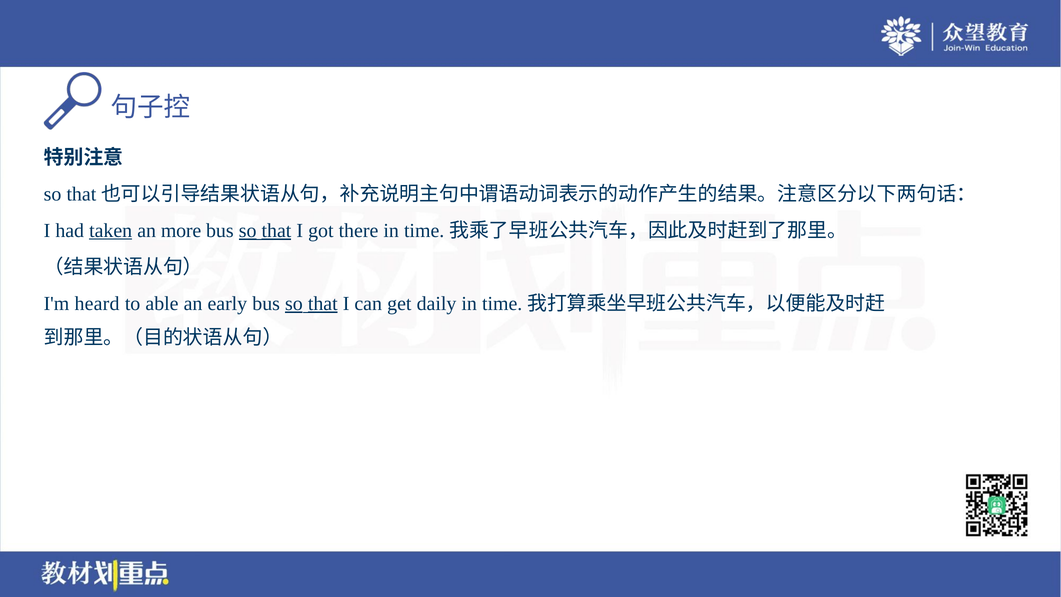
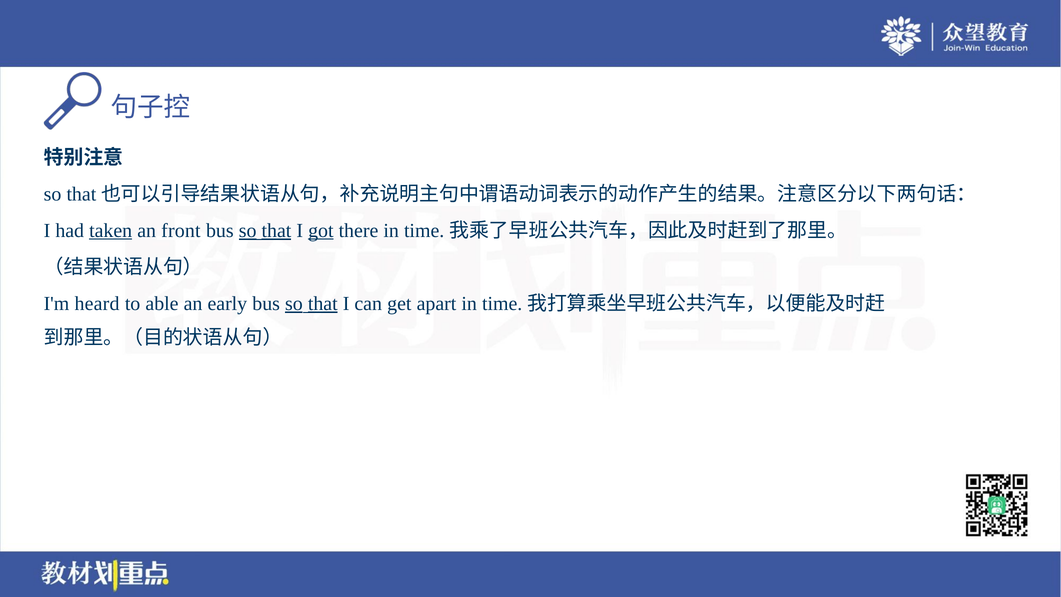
more: more -> front (181, 230)
got underline: none -> present (321, 230)
daily: daily -> apart (437, 303)
